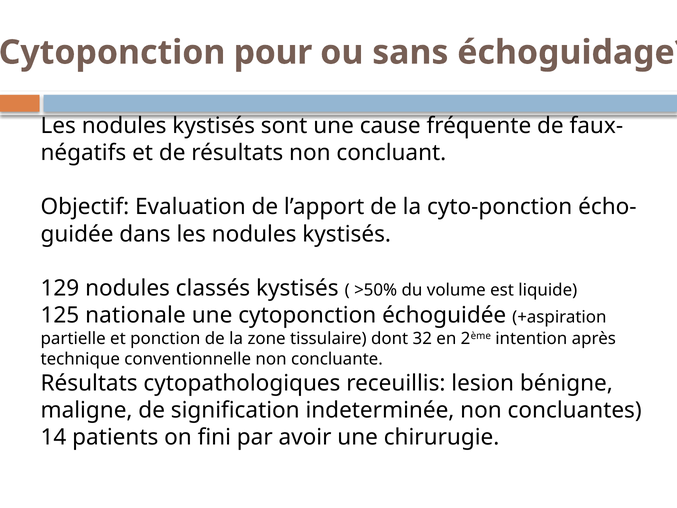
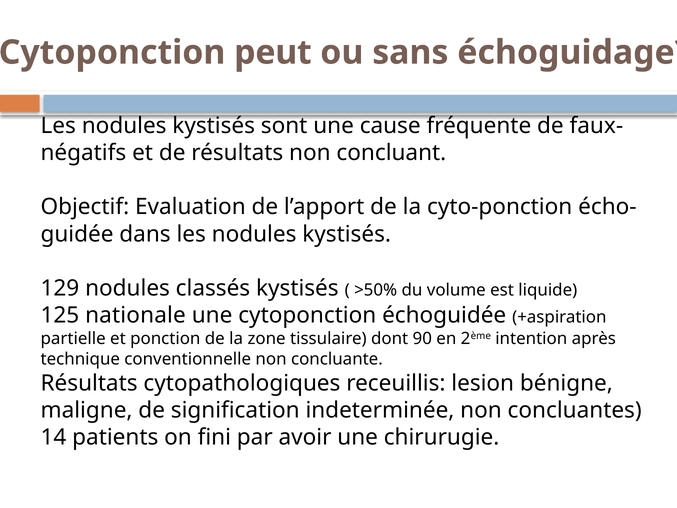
pour: pour -> peut (273, 52)
32: 32 -> 90 (422, 339)
